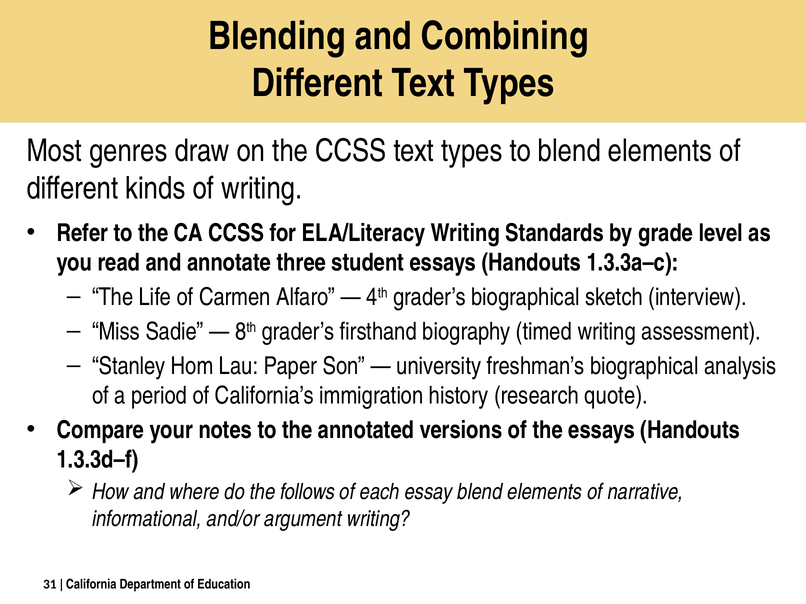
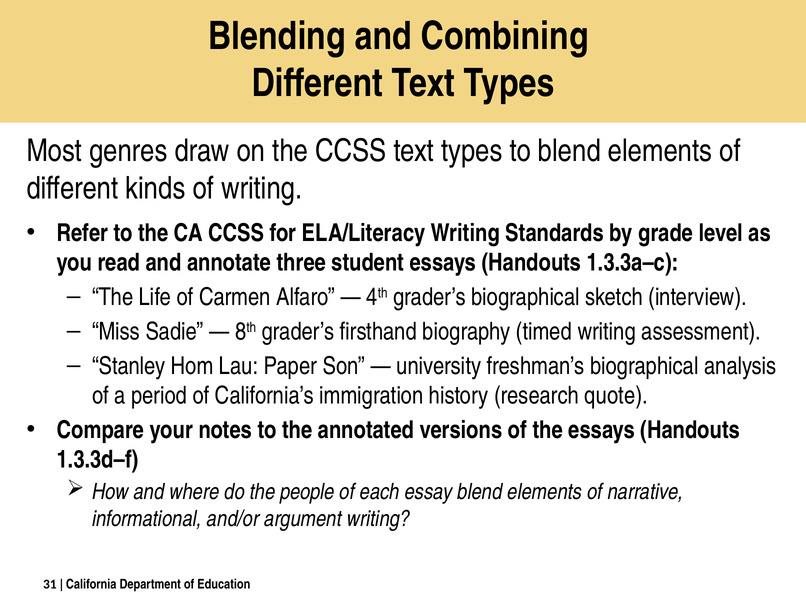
follows: follows -> people (308, 492)
